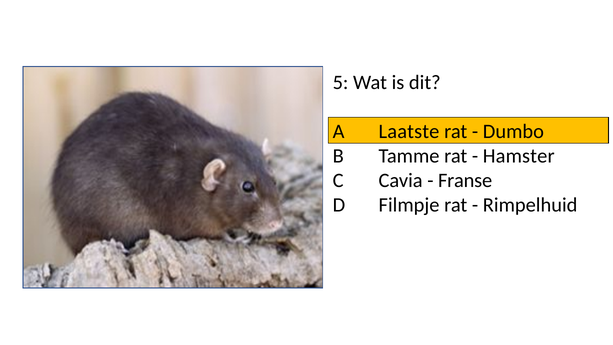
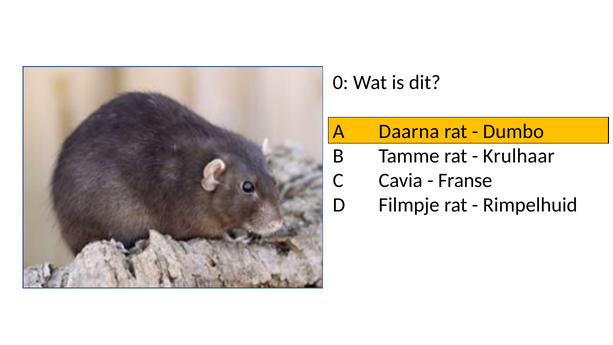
5: 5 -> 0 (341, 82)
Laatste: Laatste -> Daarna (409, 131)
Hamster: Hamster -> Krulhaar (519, 156)
